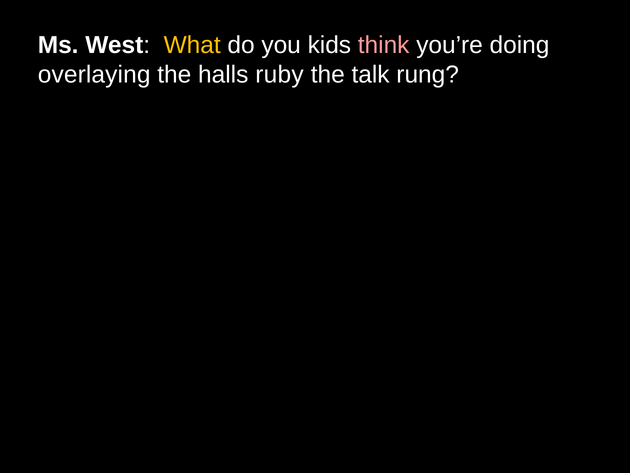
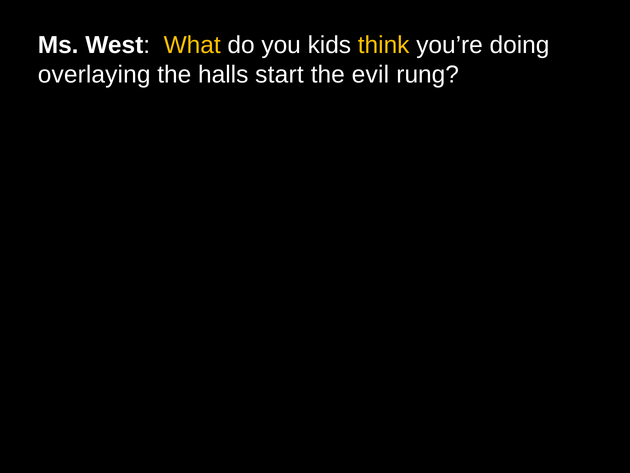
think colour: pink -> yellow (384, 45)
ruby: ruby -> start (279, 75)
talk: talk -> evil (370, 75)
